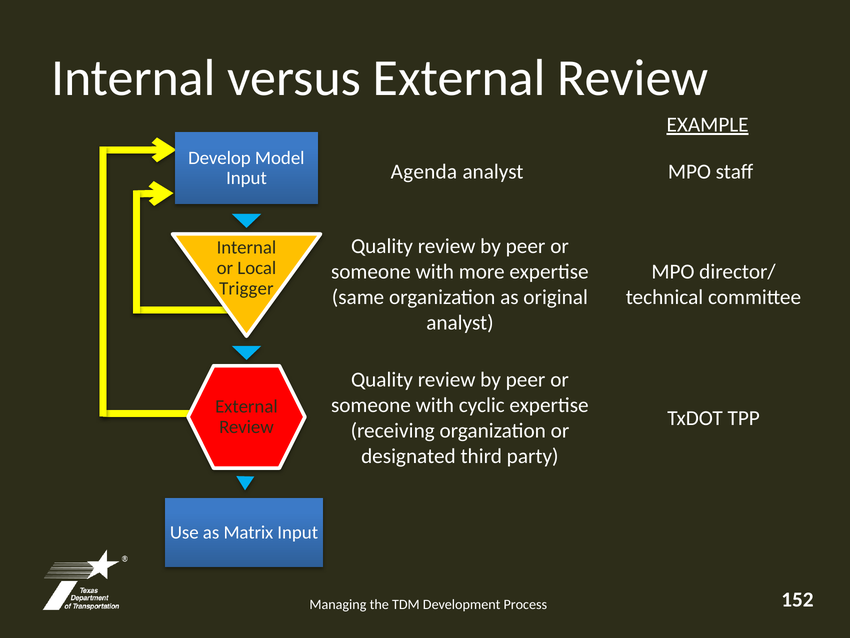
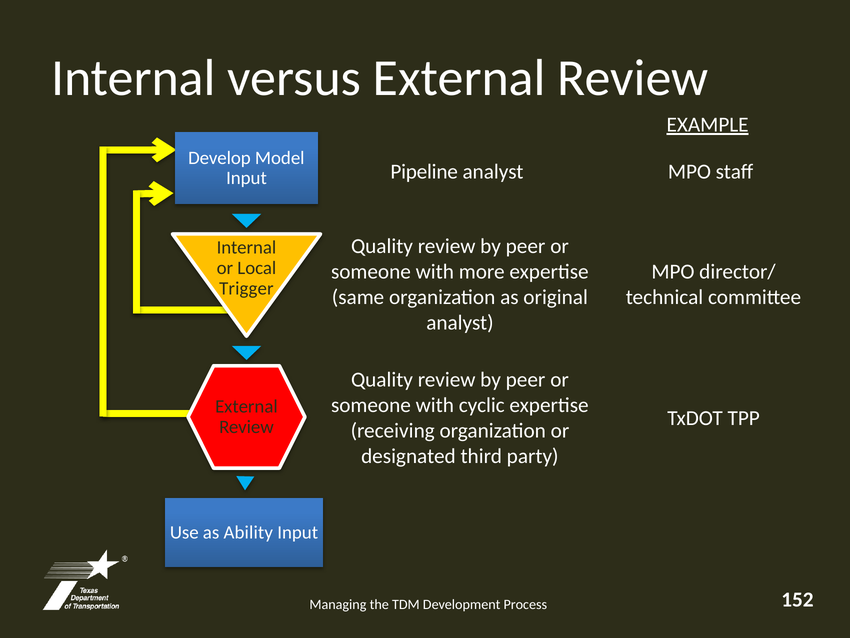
Agenda: Agenda -> Pipeline (424, 171)
Matrix: Matrix -> Ability (248, 532)
